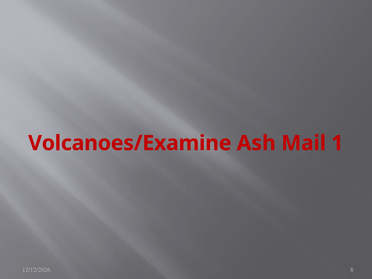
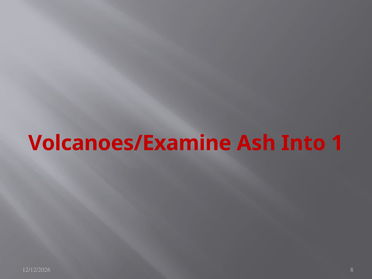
Mail: Mail -> Into (304, 143)
